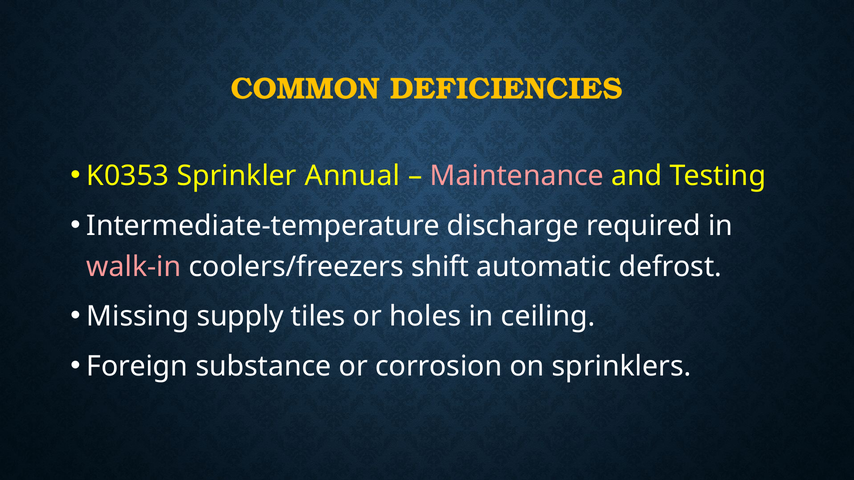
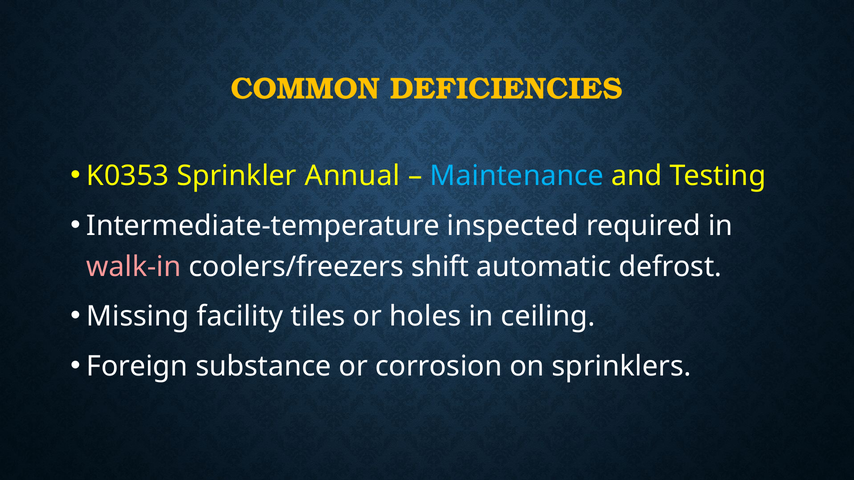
Maintenance colour: pink -> light blue (517, 176)
discharge: discharge -> inspected (513, 226)
supply: supply -> facility (240, 317)
